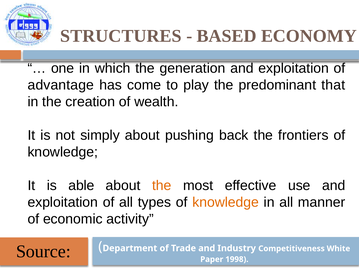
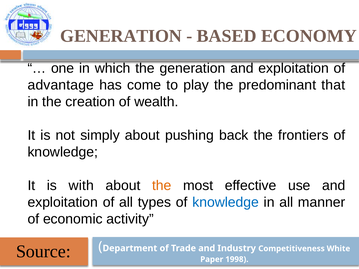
STRUCTURES: STRUCTURES -> GENERATION (121, 36)
able: able -> with (81, 186)
knowledge colour: orange -> blue (226, 203)
